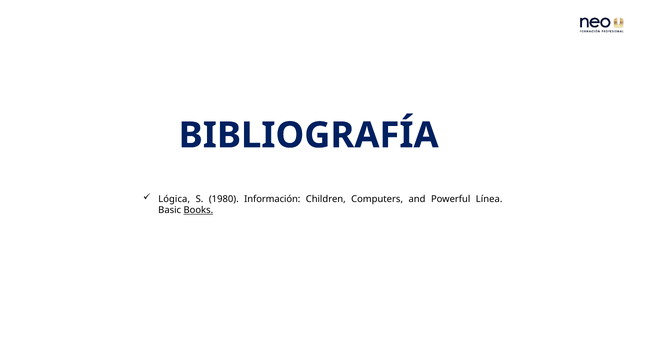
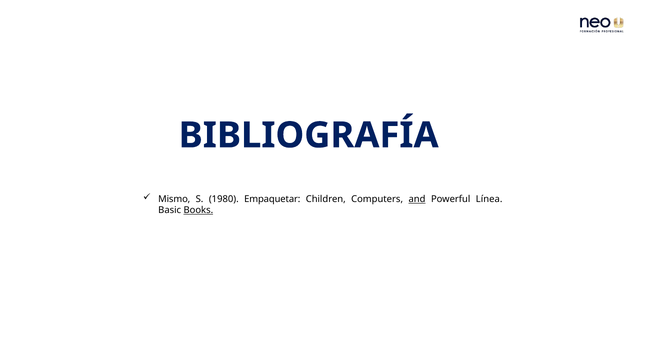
Lógica: Lógica -> Mismo (174, 199)
Información: Información -> Empaquetar (272, 199)
and underline: none -> present (417, 199)
